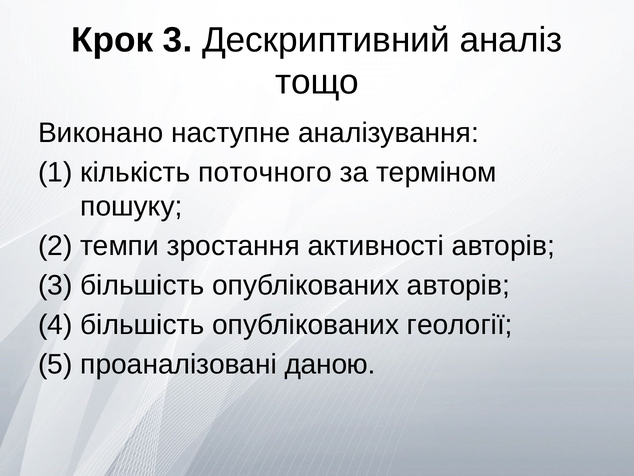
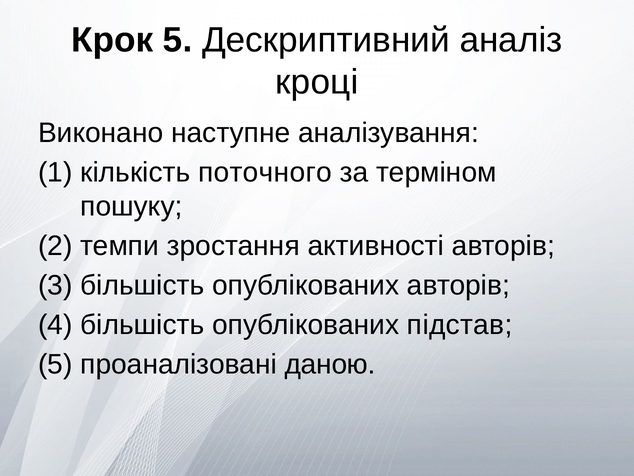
Крок 3: 3 -> 5 (178, 40)
тощо: тощо -> кроці (317, 82)
геології: геології -> підстав (460, 325)
